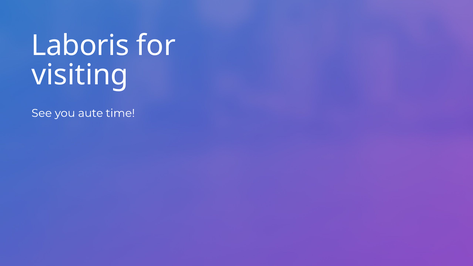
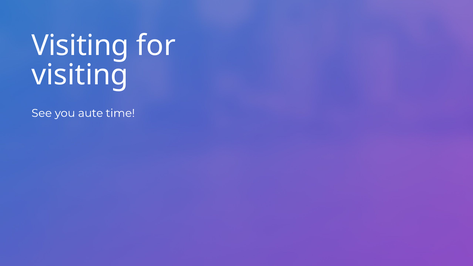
Laboris: Laboris -> Visiting (80, 46)
